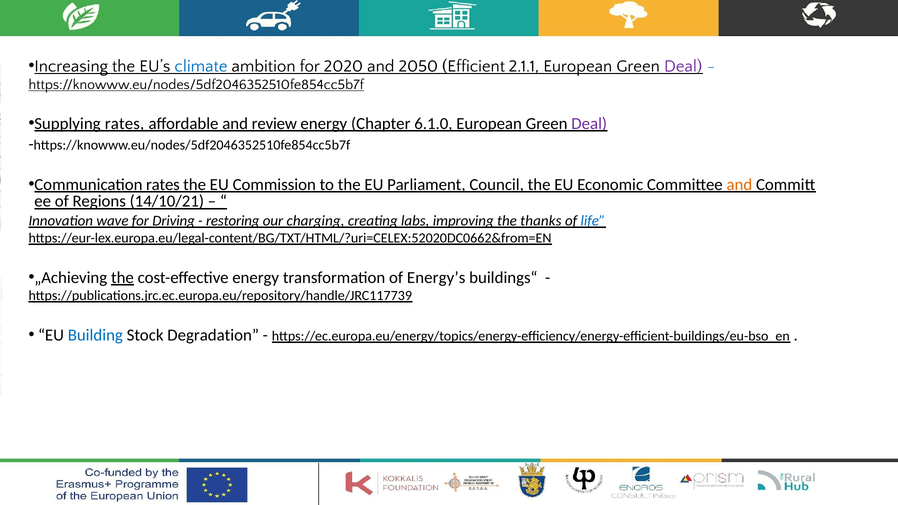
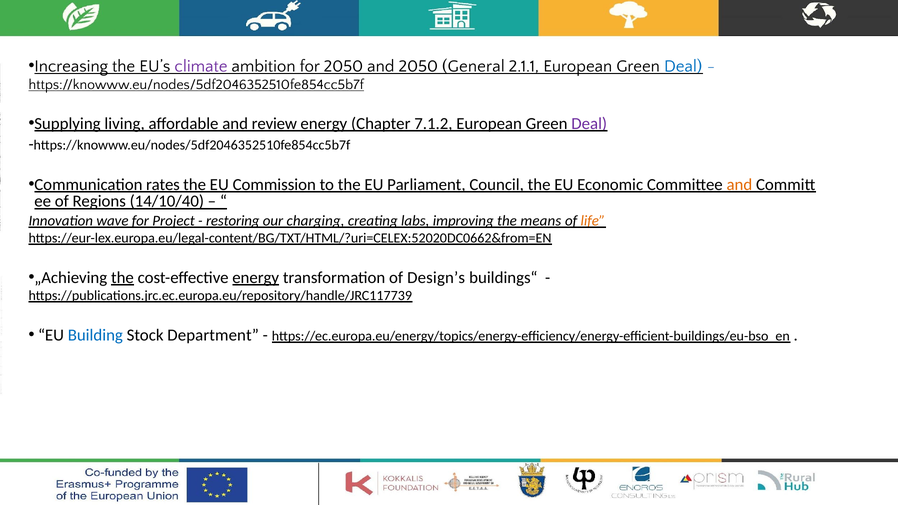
climate colour: blue -> purple (201, 66)
for 2020: 2020 -> 2050 (343, 66)
Efficient: Efficient -> General (473, 66)
Deal colour: purple -> blue (683, 66)
Supplying rates: rates -> living (125, 124)
6.1.0: 6.1.0 -> 7.1.2 (433, 124)
14/10/21: 14/10/21 -> 14/10/40 (167, 201)
Driving: Driving -> Project (174, 221)
thanks: thanks -> means (541, 221)
life colour: blue -> orange (593, 221)
energy underline: none -> present (256, 278)
Energy’s: Energy’s -> Design’s (436, 278)
Degradation: Degradation -> Department (213, 335)
